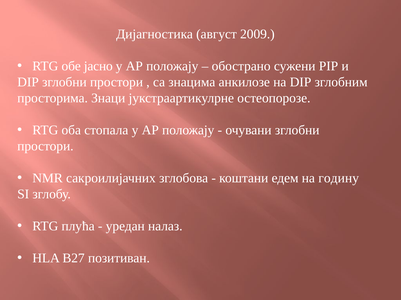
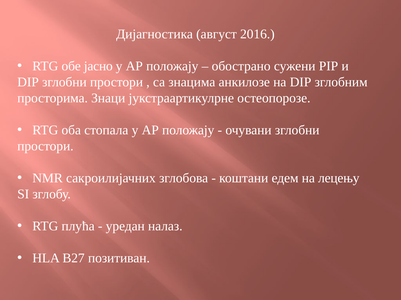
2009: 2009 -> 2016 (257, 34)
годину: годину -> лецењу (339, 179)
